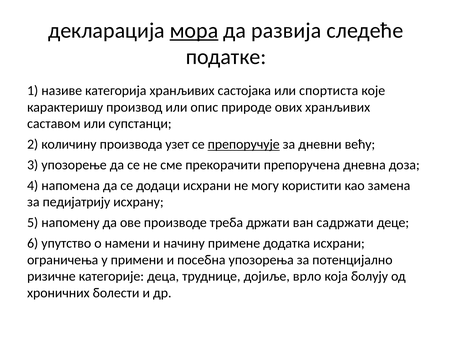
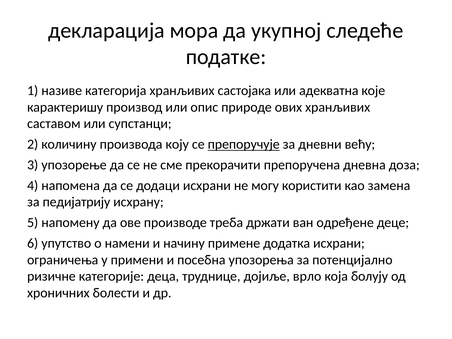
мора underline: present -> none (194, 31)
развија: развија -> укупној (286, 31)
спортиста: спортиста -> адекватна (329, 91)
узет: узет -> коју (177, 144)
садржати: садржати -> одређене (345, 223)
